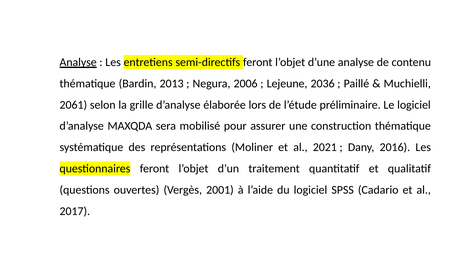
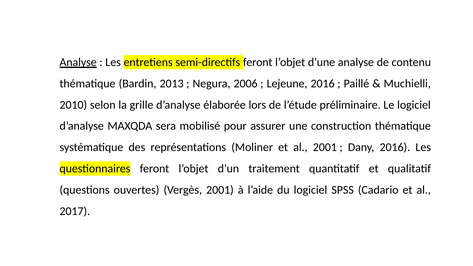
Lejeune 2036: 2036 -> 2016 (323, 84)
2061: 2061 -> 2010 (73, 105)
al 2021: 2021 -> 2001 (325, 147)
